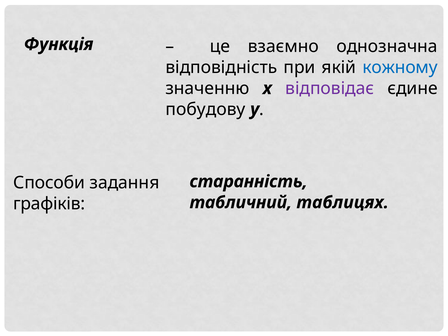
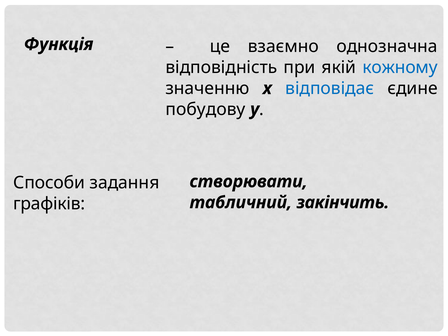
відповідає colour: purple -> blue (330, 88)
старанність: старанність -> створювати (249, 182)
таблицях: таблицях -> закінчить (343, 202)
